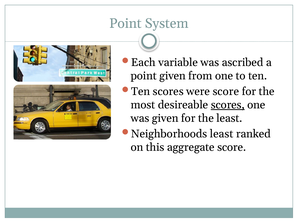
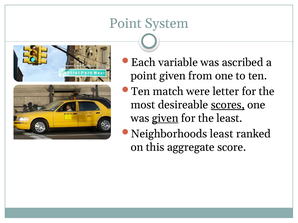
Ten scores: scores -> match (168, 92)
were score: score -> letter (226, 92)
given underline: none -> present (165, 118)
